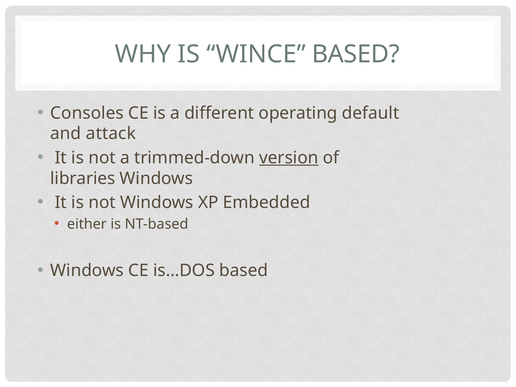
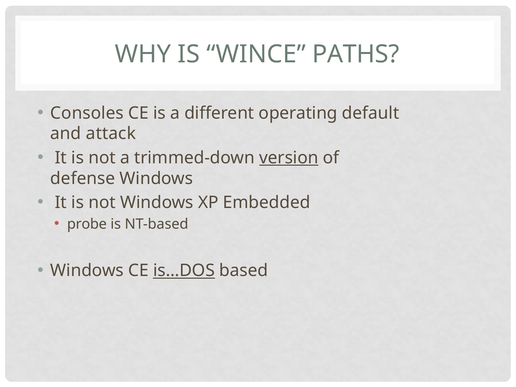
WINCE BASED: BASED -> PATHS (356, 54)
libraries: libraries -> defense (83, 178)
either: either -> probe (87, 224)
is…DOS underline: none -> present (184, 271)
